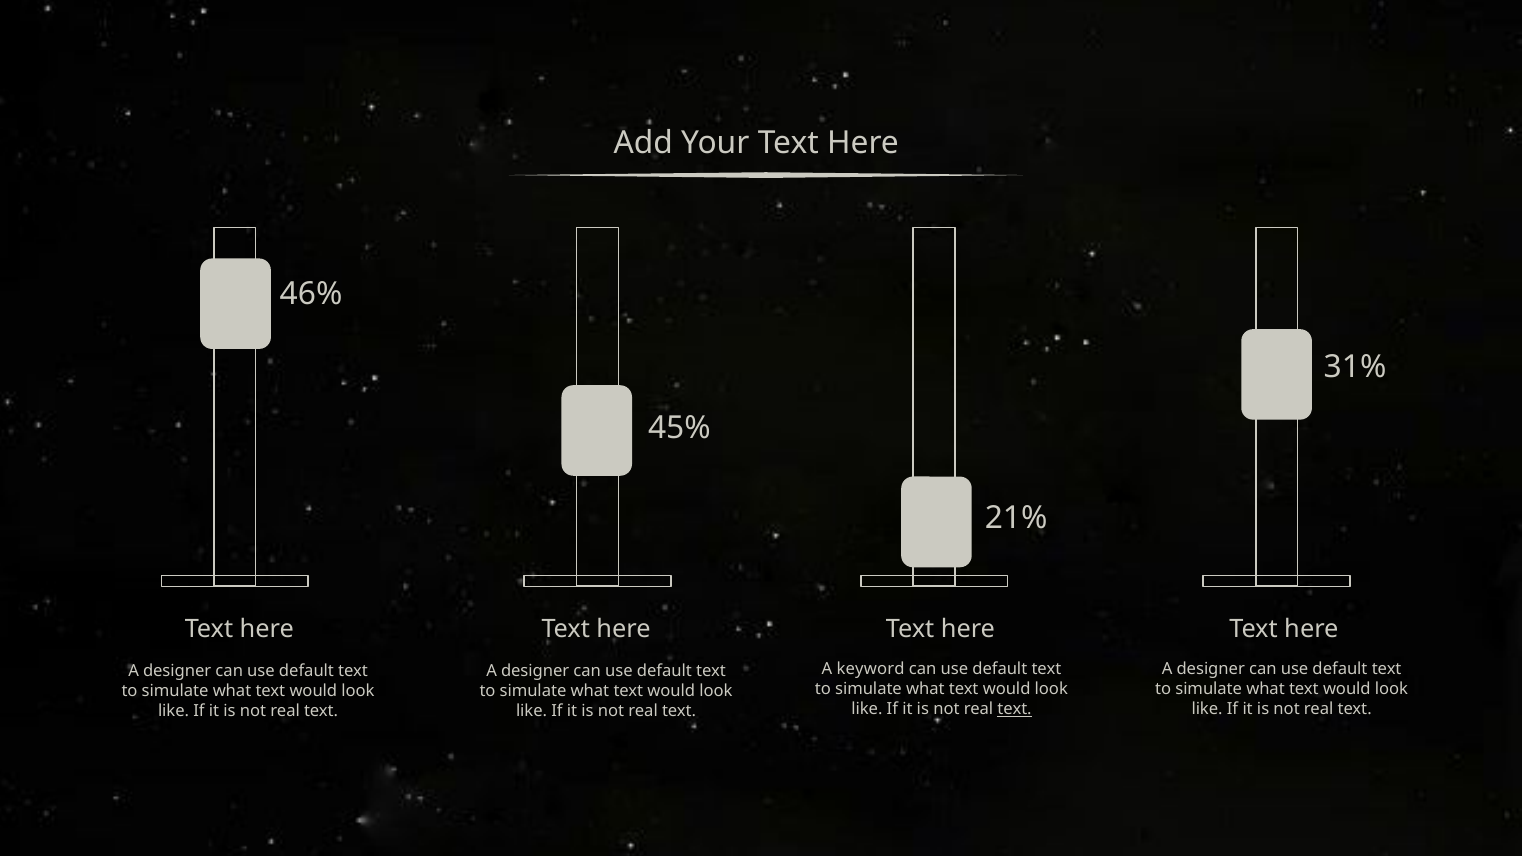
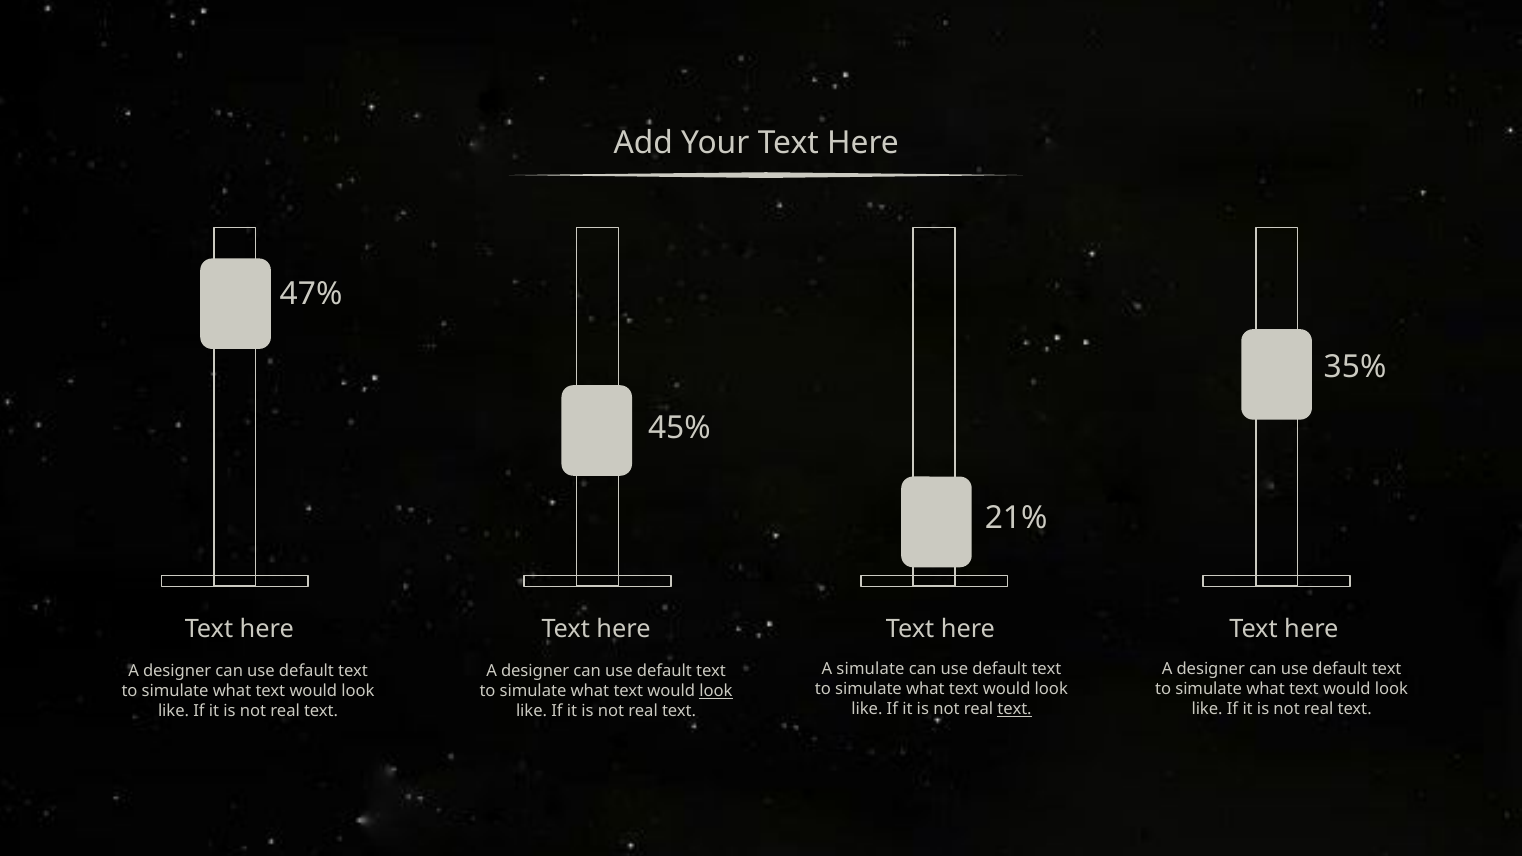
46%: 46% -> 47% (311, 294)
31%: 31% -> 35% (1355, 367)
A keyword: keyword -> simulate (871, 669)
look underline: none -> present (716, 691)
